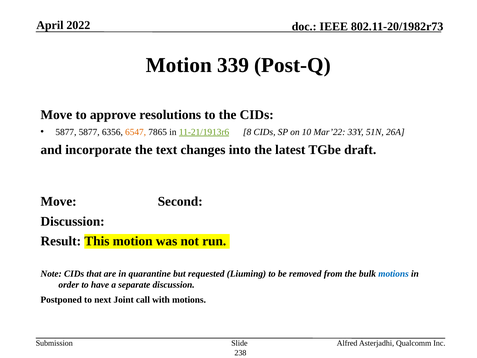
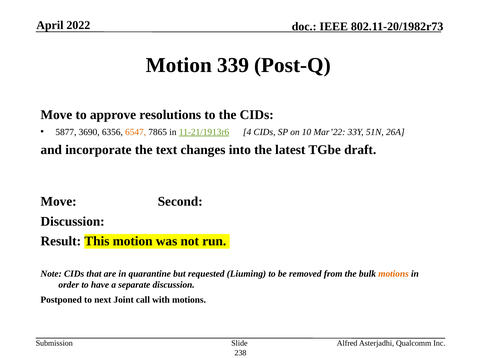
5877 5877: 5877 -> 3690 (89, 132)
8: 8 -> 4 (247, 132)
motions colour: blue -> orange (394, 273)
